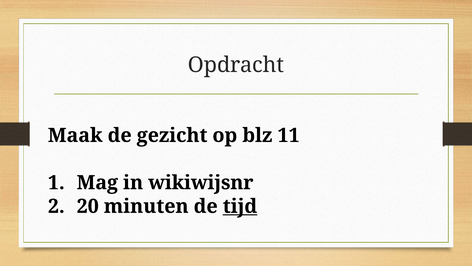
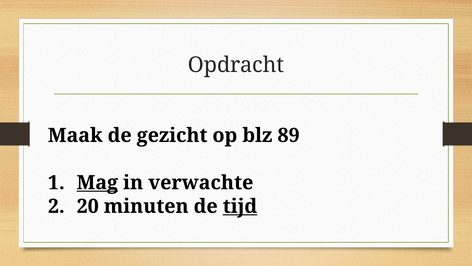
11: 11 -> 89 (289, 135)
Mag underline: none -> present (97, 182)
wikiwijsnr: wikiwijsnr -> verwachte (201, 182)
